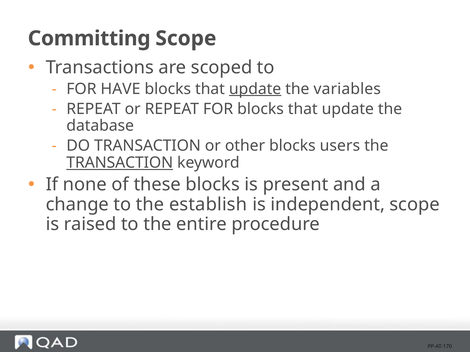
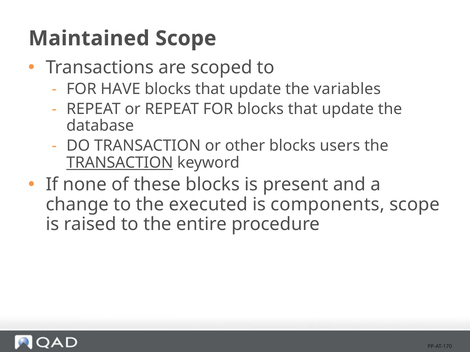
Committing: Committing -> Maintained (89, 38)
update underline: present -> none (255, 89)
establish: establish -> executed (208, 205)
independent: independent -> components (328, 205)
